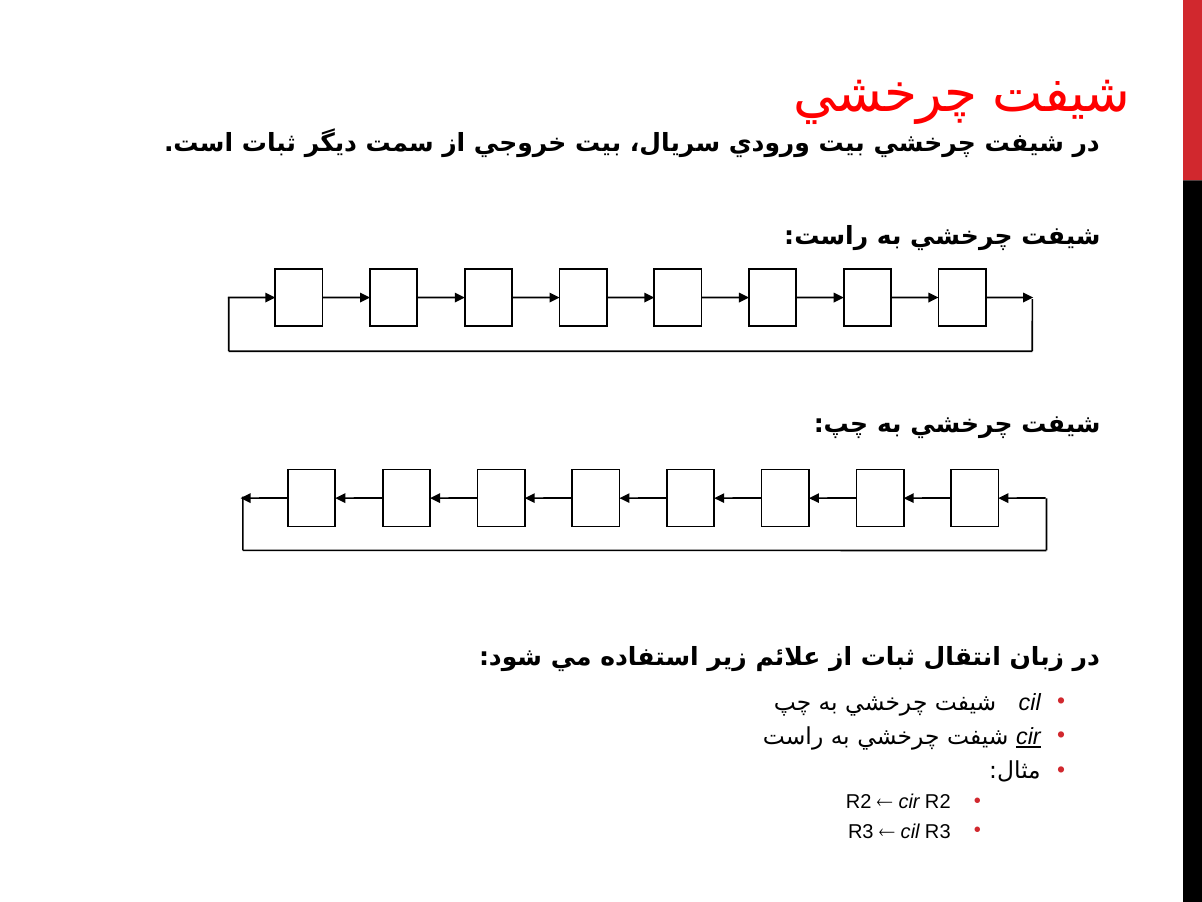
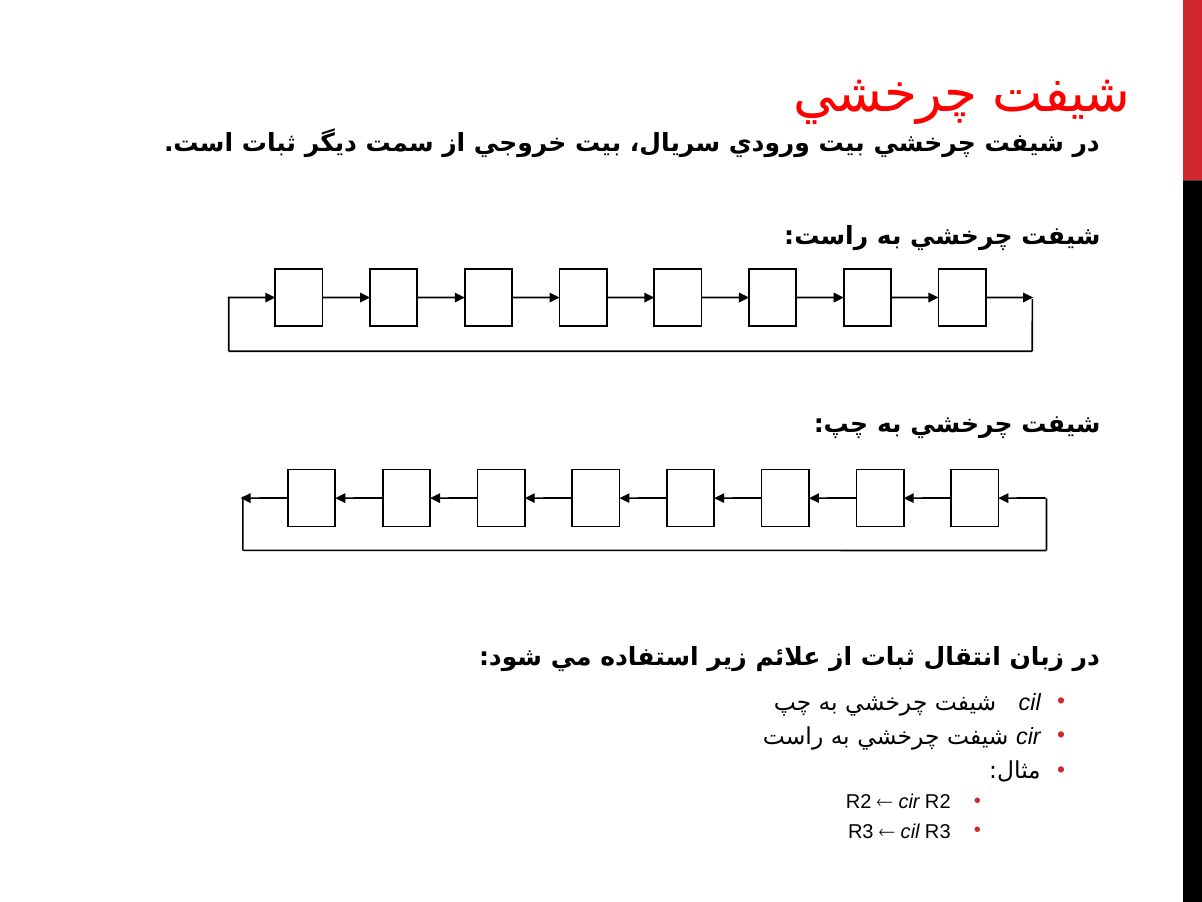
cir underline: present -> none (1028, 736)
